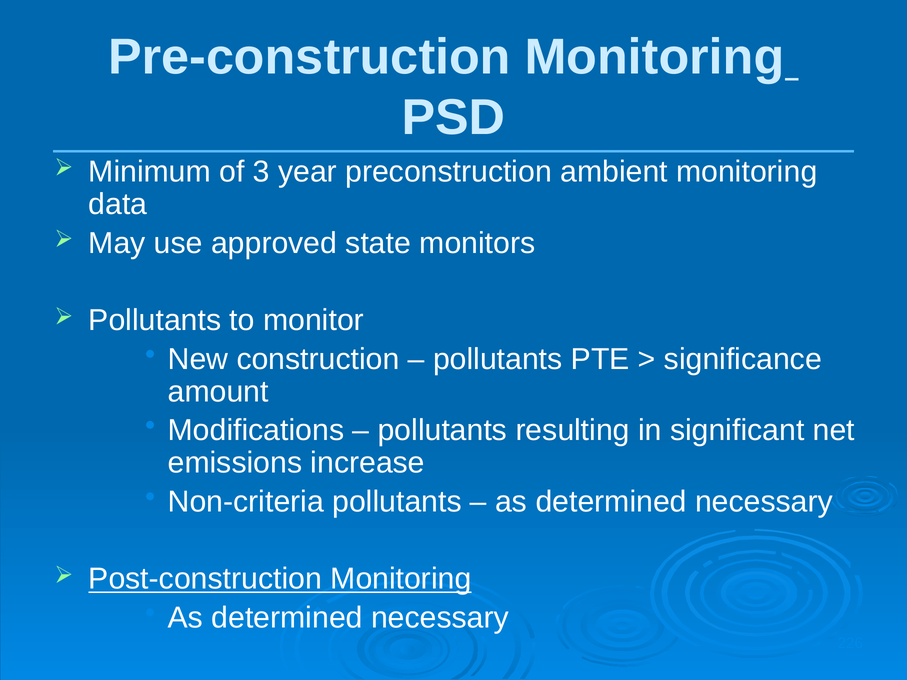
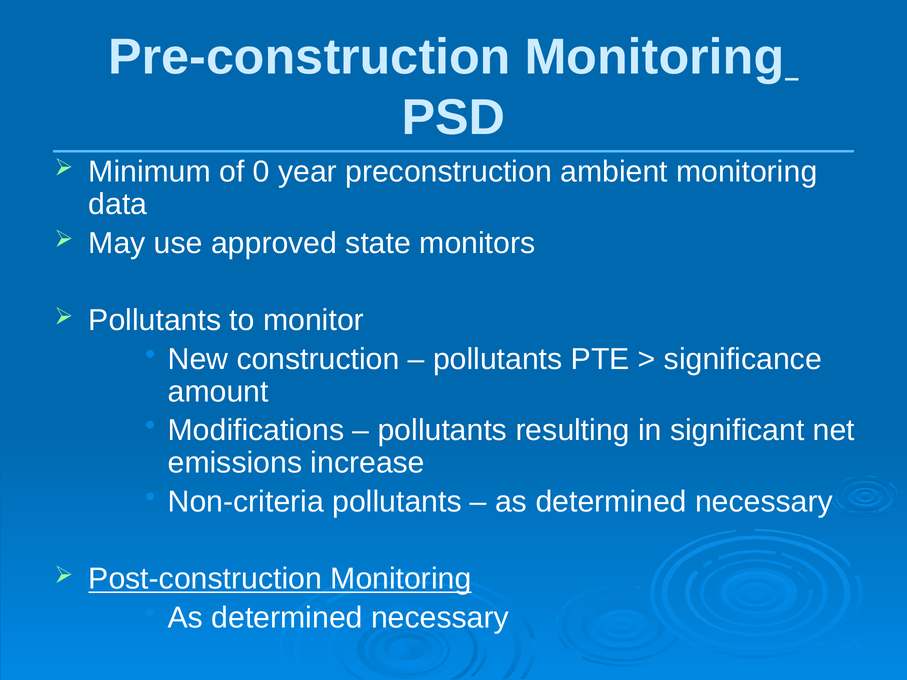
3: 3 -> 0 (261, 172)
